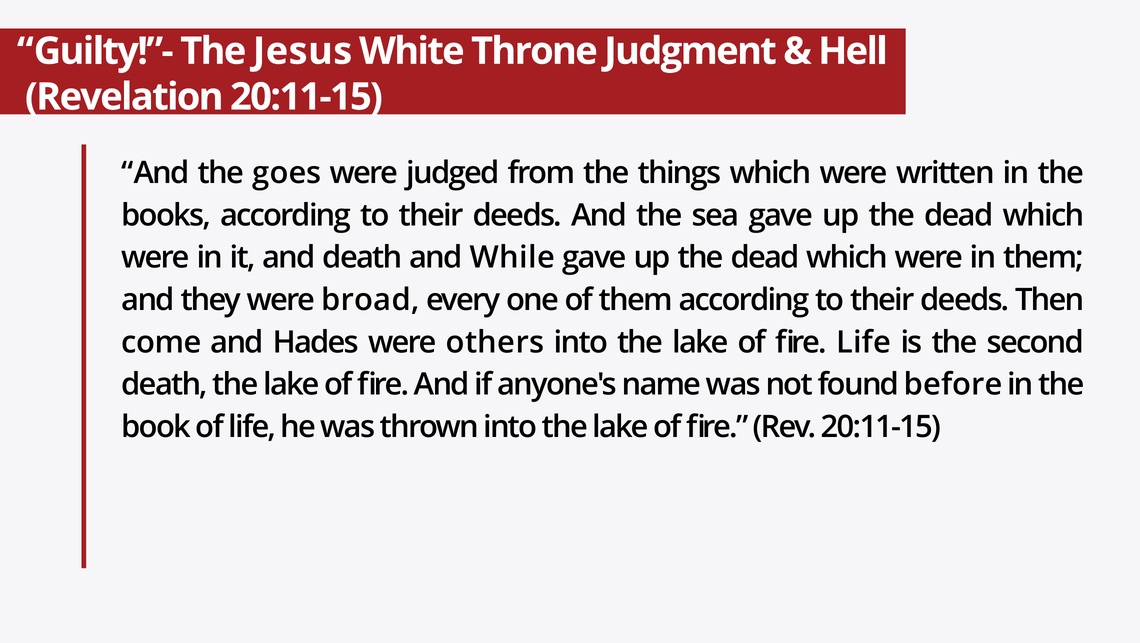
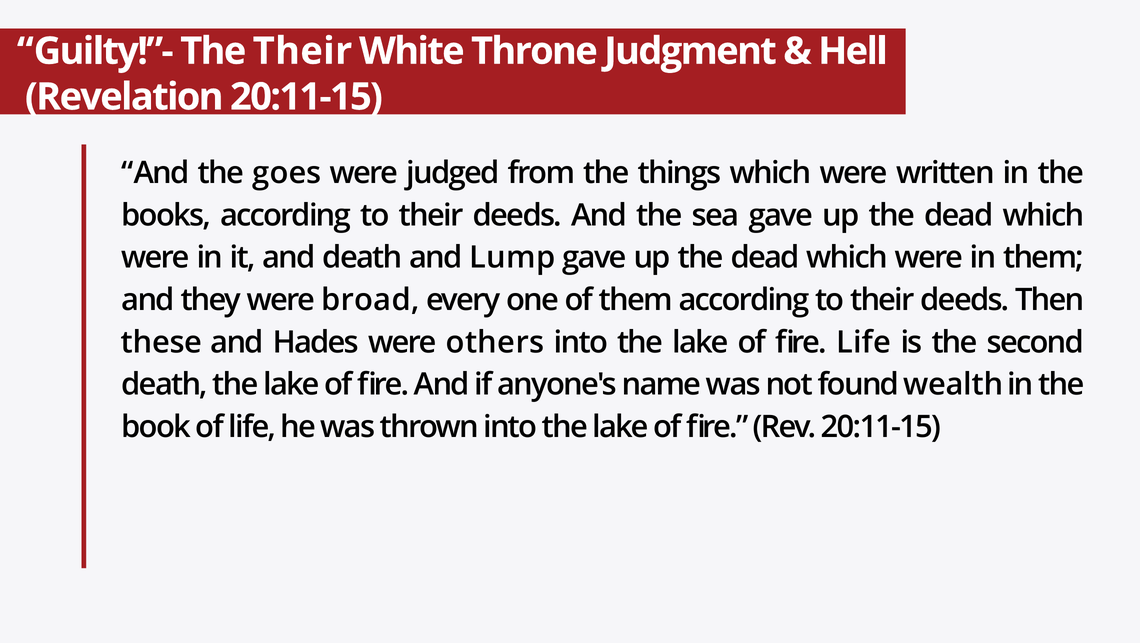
The Jesus: Jesus -> Their (303, 51)
While: While -> Lump (512, 258)
come: come -> these (161, 342)
before: before -> wealth (953, 385)
